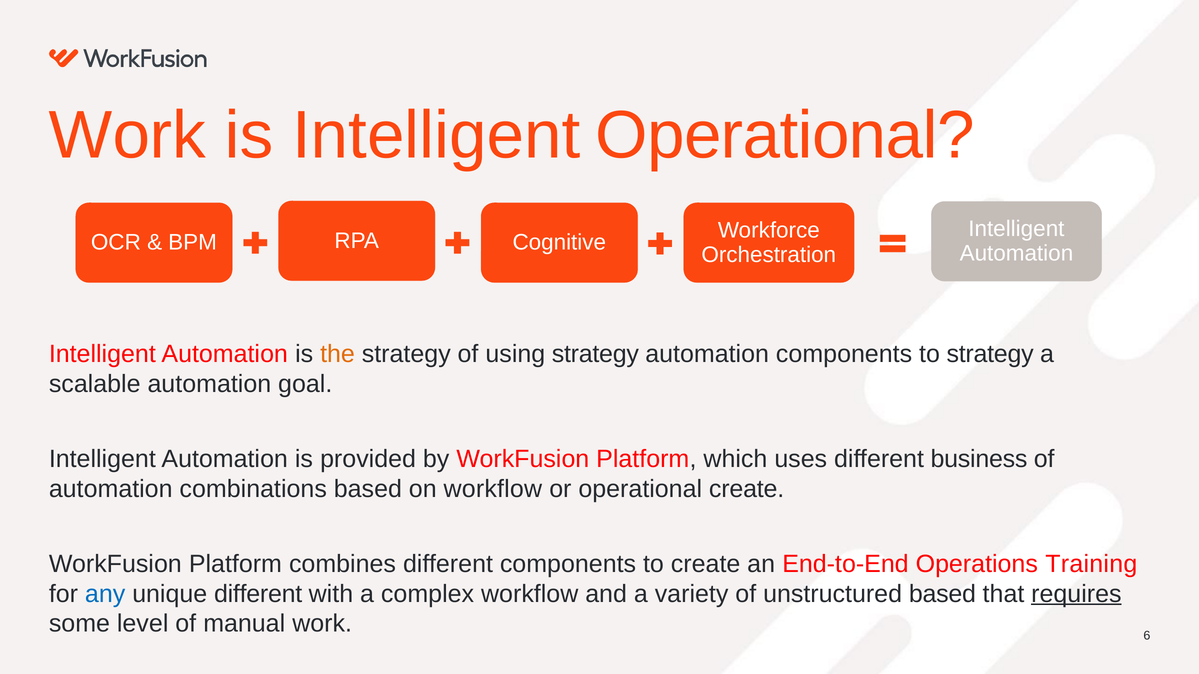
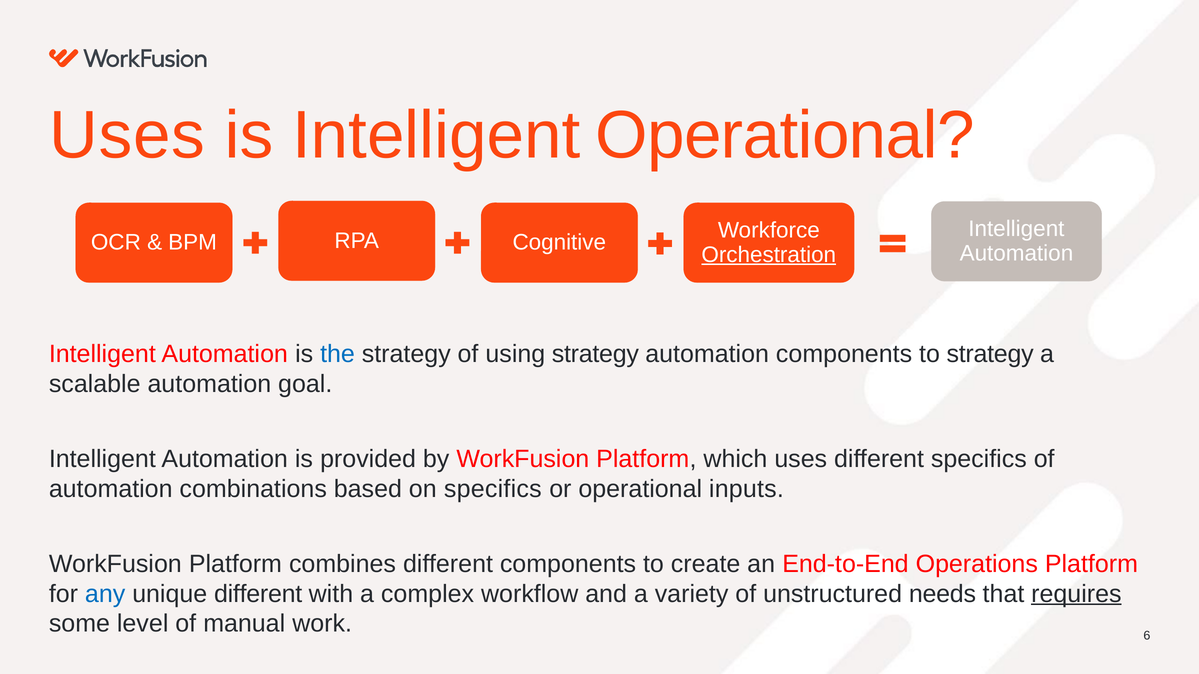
Work: Work -> Uses (127, 136)
Orchestration underline: none -> present (769, 255)
the colour: orange -> blue (338, 354)
different business: business -> specifics (979, 459)
on workflow: workflow -> specifics (493, 489)
operational create: create -> inputs (746, 489)
Operations Training: Training -> Platform (1091, 564)
unstructured based: based -> needs (942, 594)
